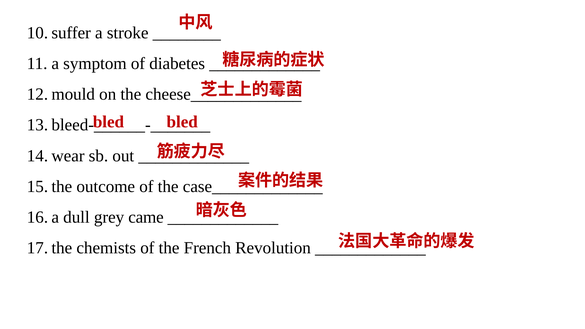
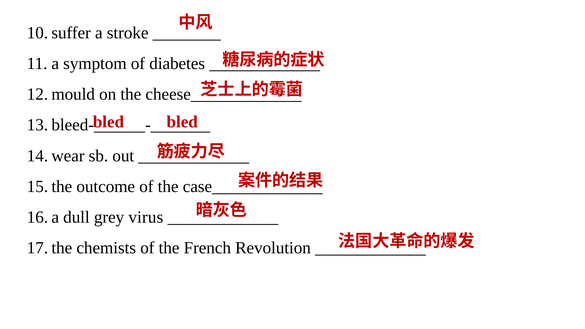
came: came -> virus (146, 217)
